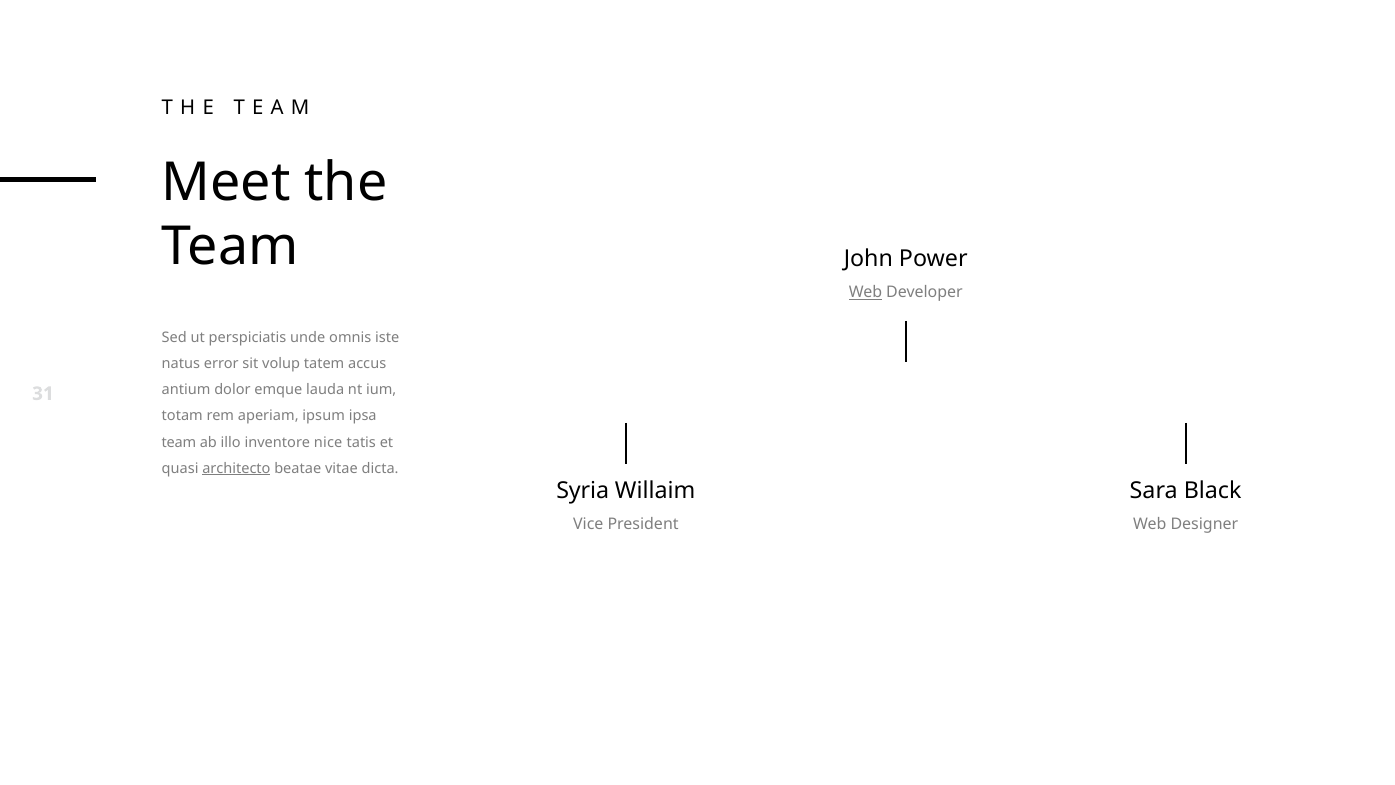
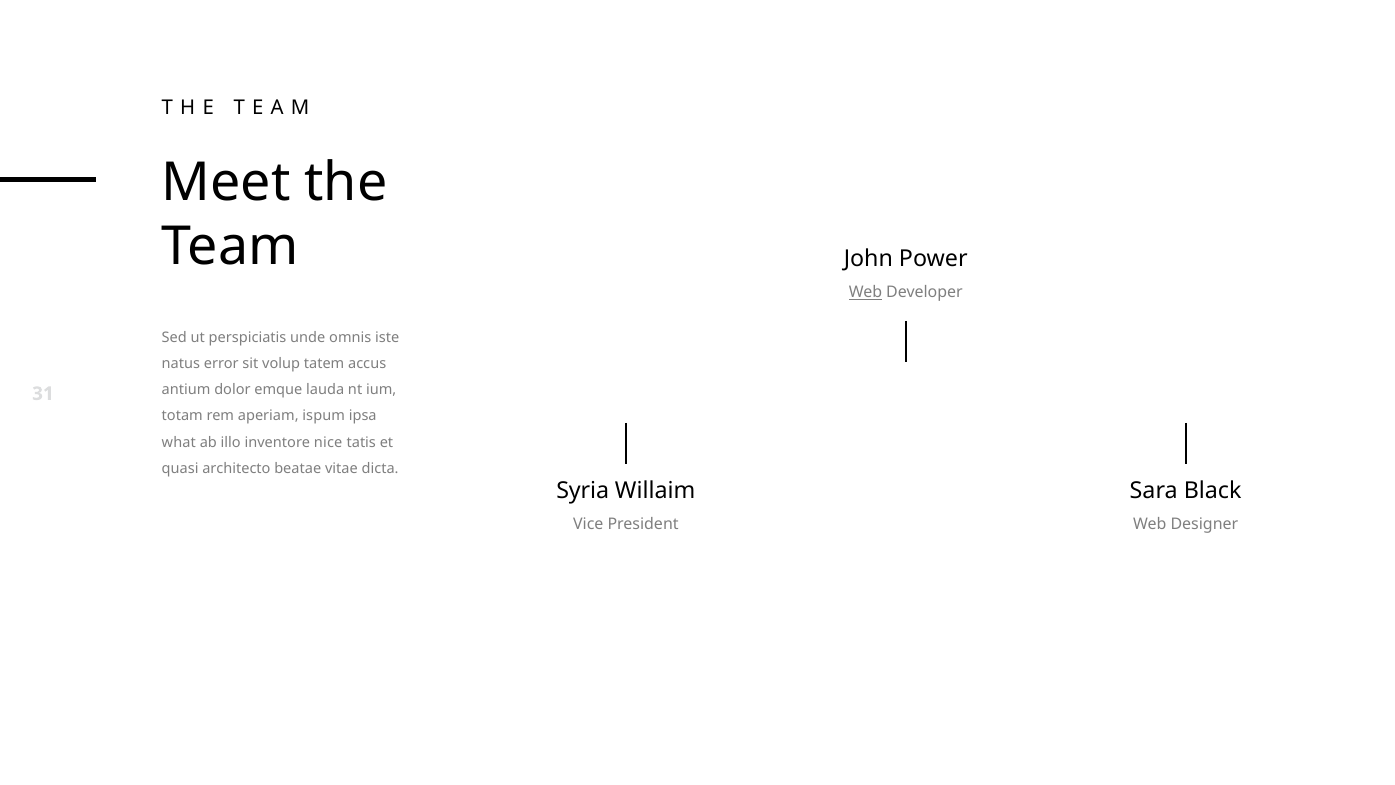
ipsum: ipsum -> ispum (324, 416)
team: team -> what (179, 442)
architecto underline: present -> none (236, 468)
